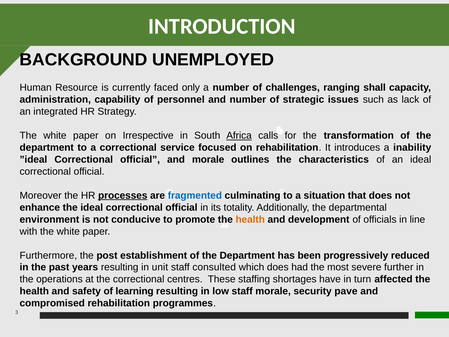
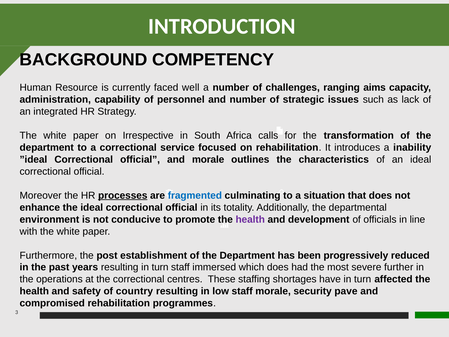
UNEMPLOYED: UNEMPLOYED -> COMPETENCY (213, 60)
only: only -> well (191, 88)
shall: shall -> aims (375, 88)
Africa underline: present -> none (239, 136)
health colour: orange -> purple (250, 219)
resulting in unit: unit -> turn (160, 267)
consulted: consulted -> immersed (214, 267)
learning: learning -> country (134, 291)
